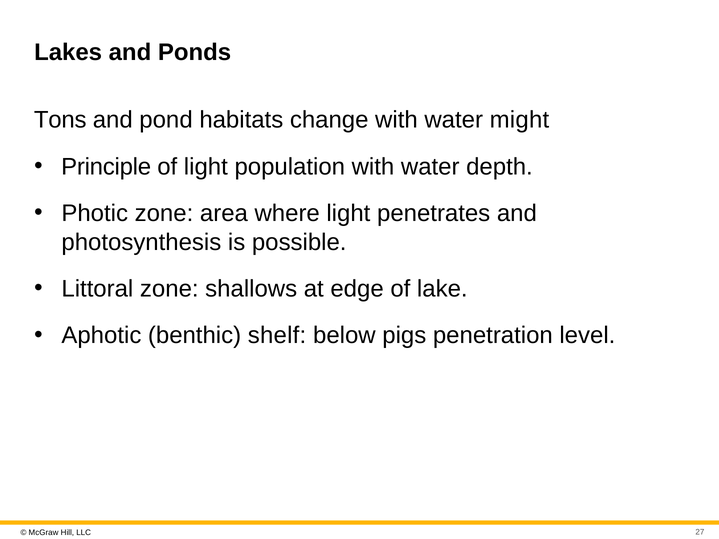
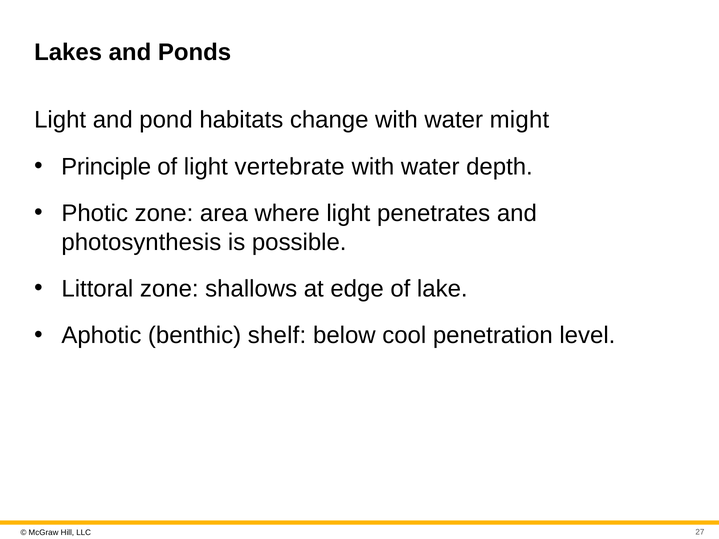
Tons: Tons -> Light (60, 120)
population: population -> vertebrate (290, 167)
pigs: pigs -> cool (404, 336)
